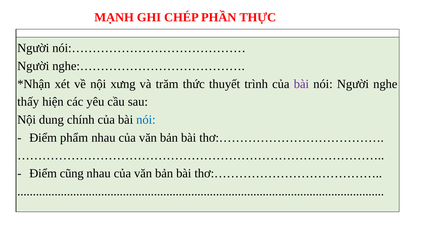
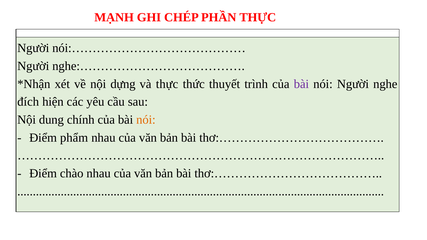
xưng: xưng -> dựng (123, 84)
và trăm: trăm -> thực (167, 84)
thấy: thấy -> đích (28, 102)
nói colour: blue -> orange (146, 120)
cũng: cũng -> chào (72, 174)
